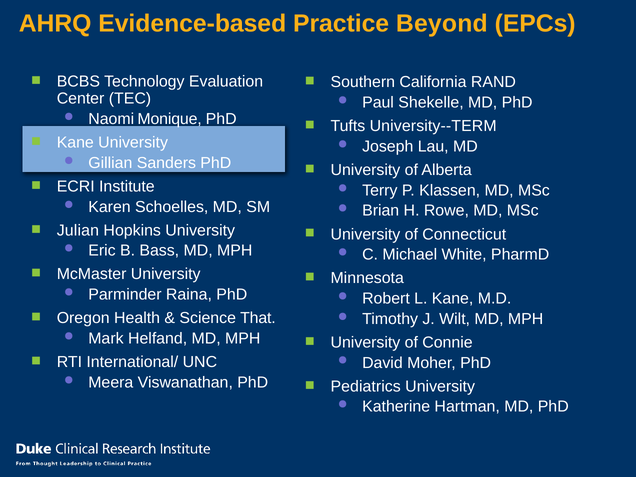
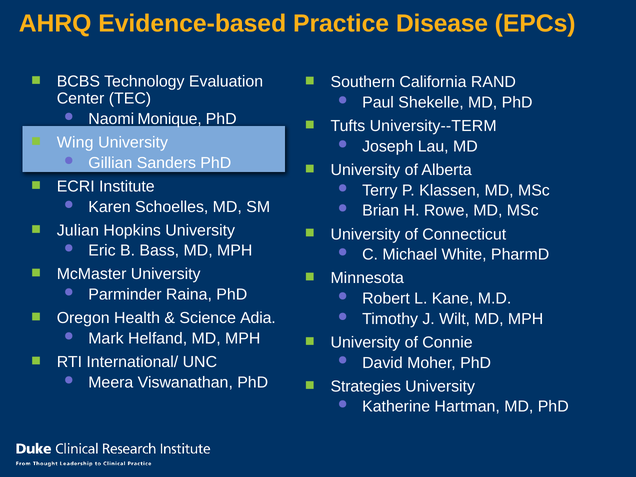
Beyond: Beyond -> Disease (442, 24)
Kane: Kane -> Wing (75, 143)
That: That -> Adia (258, 318)
Pediatrics: Pediatrics -> Strategies (366, 386)
